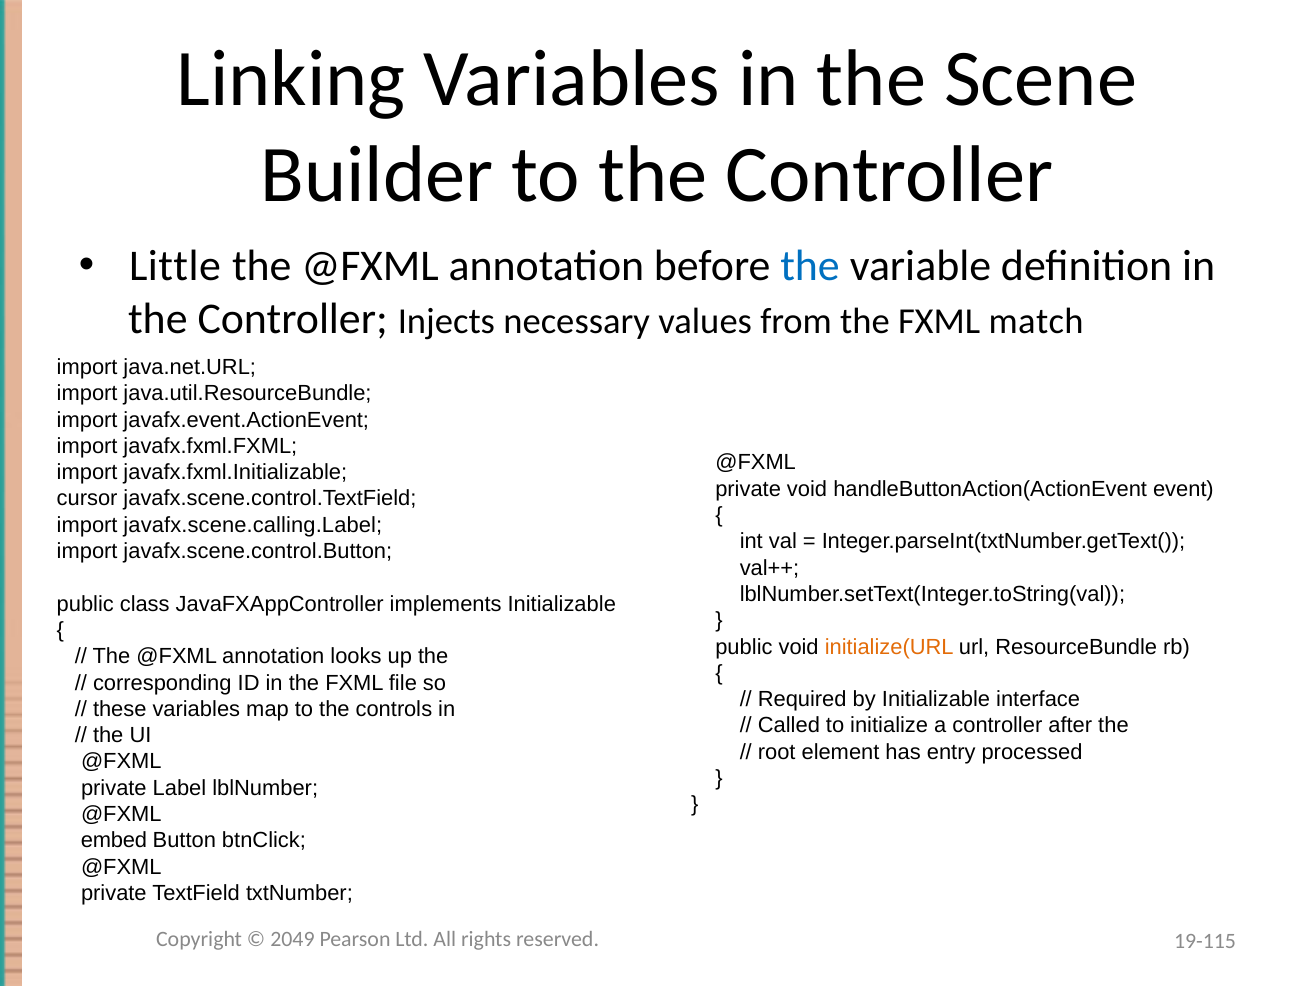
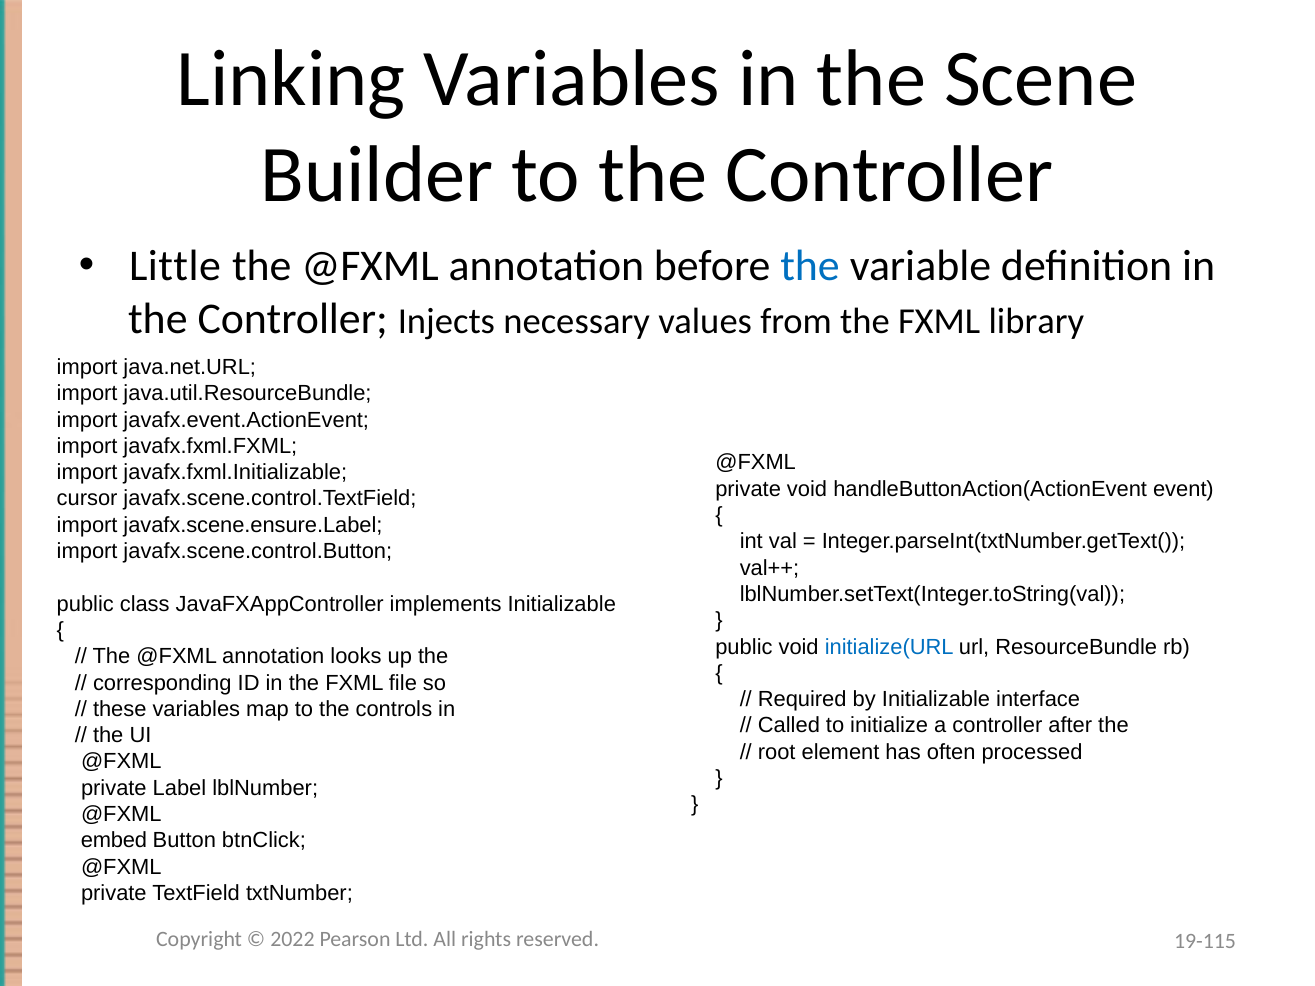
match: match -> library (1036, 321)
javafx.scene.calling.Label: javafx.scene.calling.Label -> javafx.scene.ensure.Label (253, 525)
initialize(URL colour: orange -> blue (889, 647)
entry: entry -> often (951, 752)
2049: 2049 -> 2022 (292, 940)
